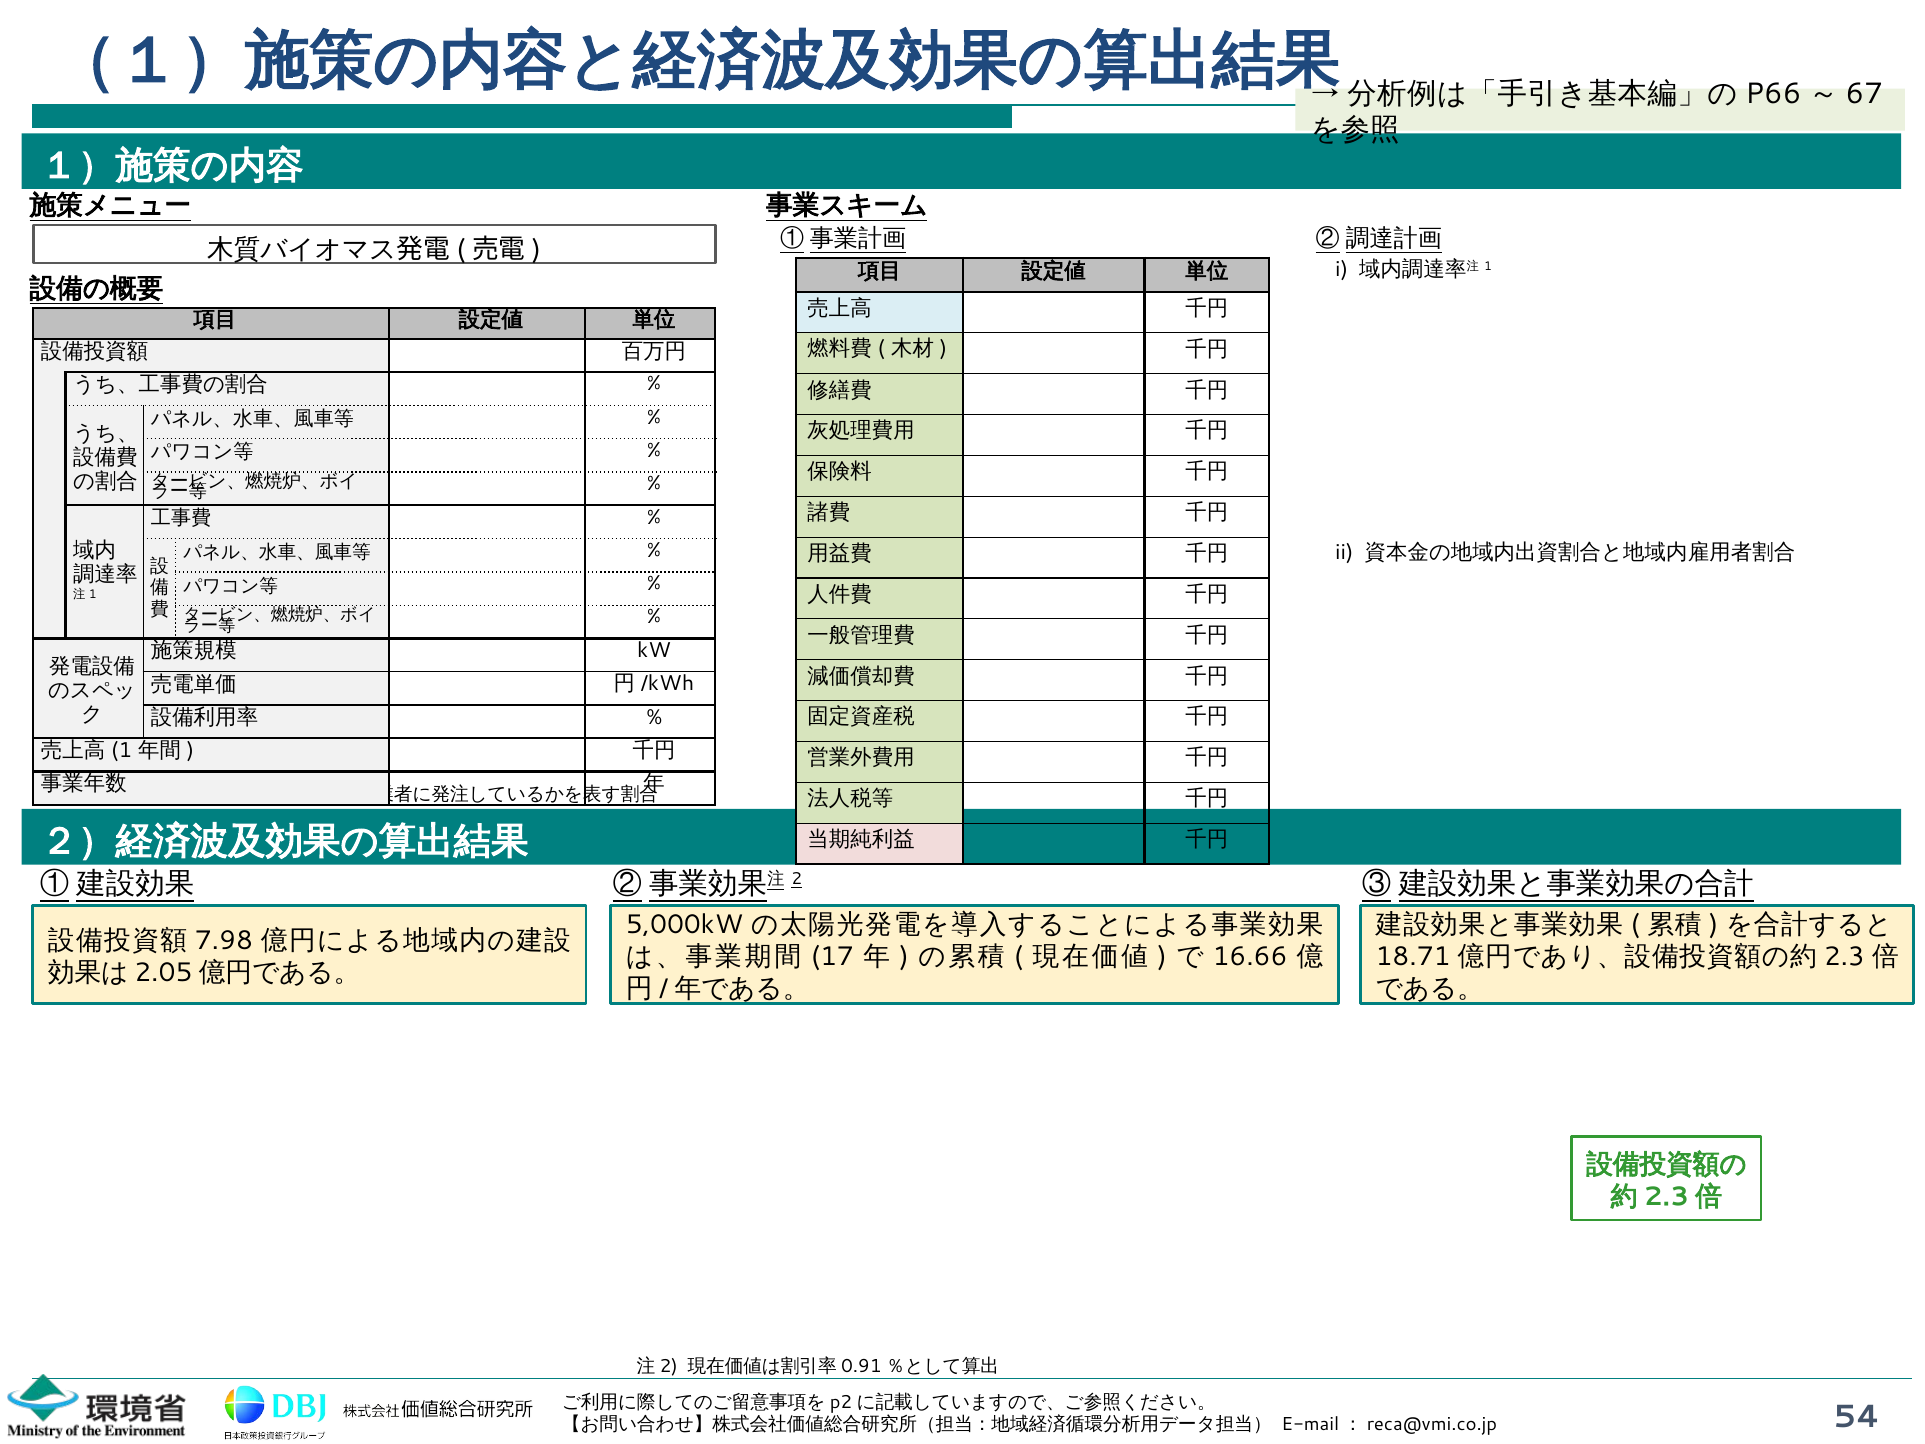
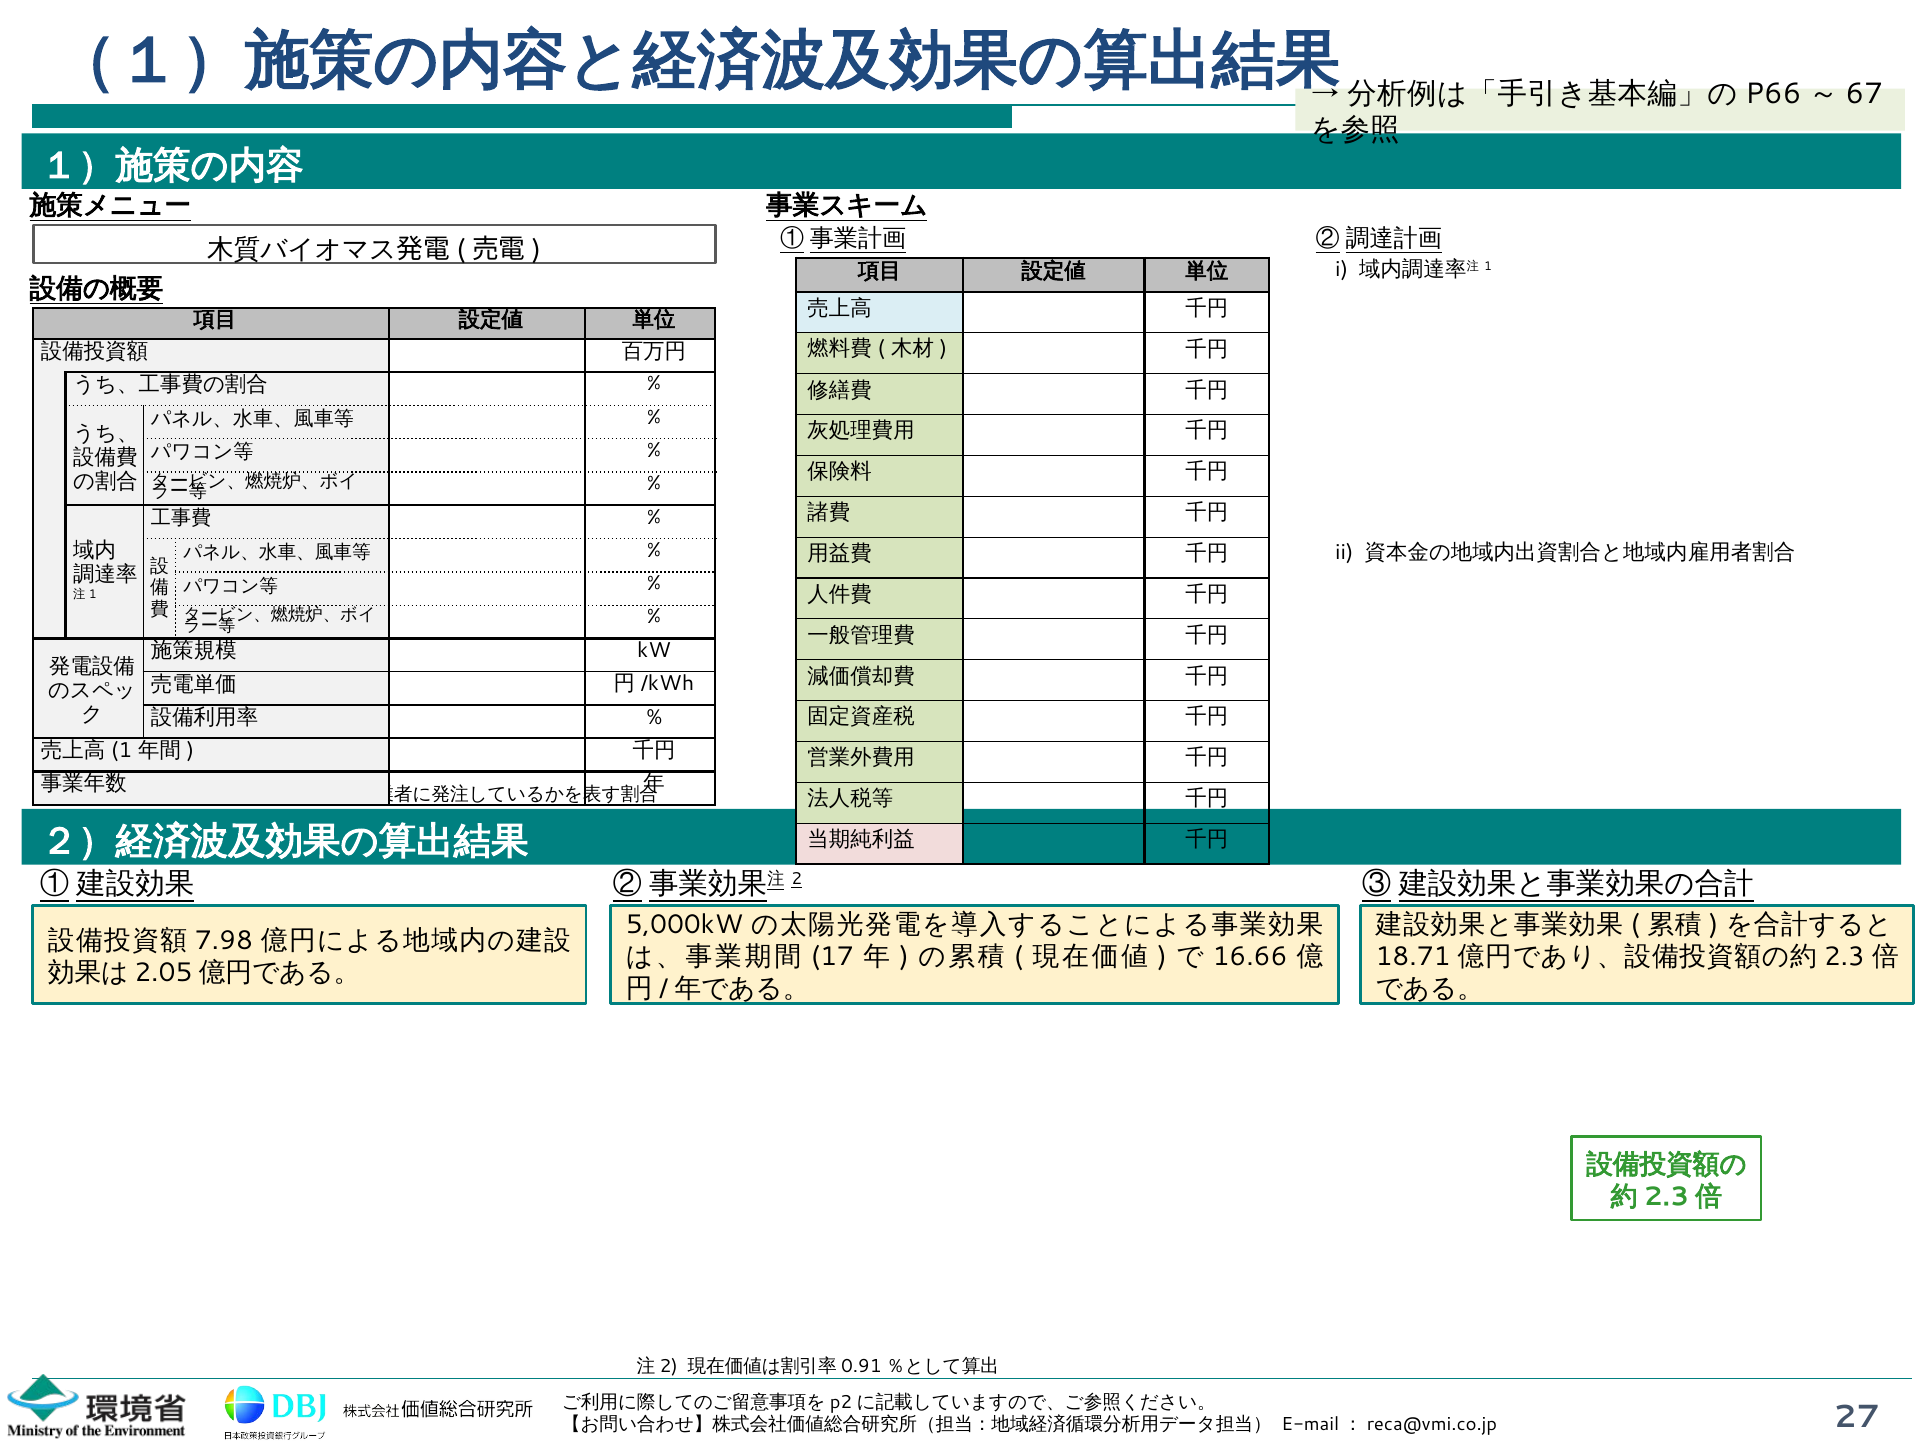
54: 54 -> 27 (1857, 1417)
